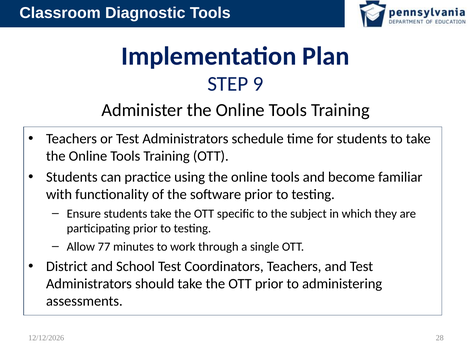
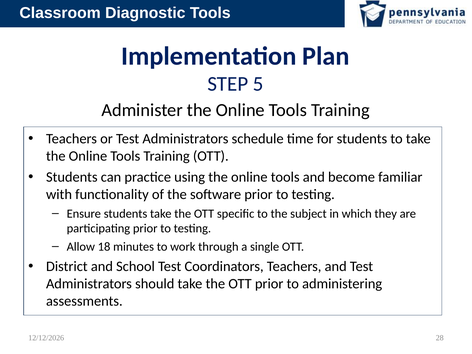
9: 9 -> 5 (258, 84)
77: 77 -> 18 (104, 247)
